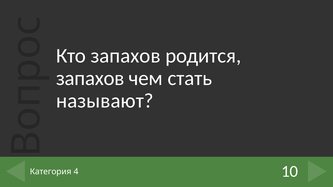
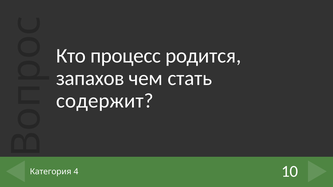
Кто запахов: запахов -> процесс (126, 56)
называют: называют -> содержит (105, 101)
